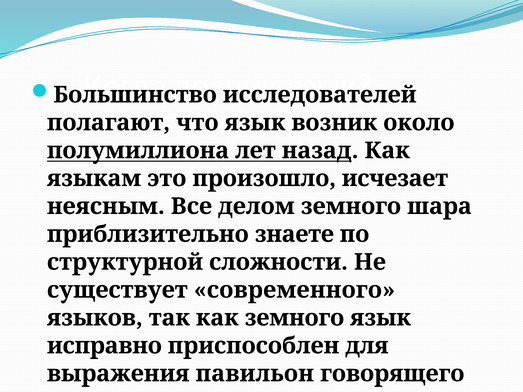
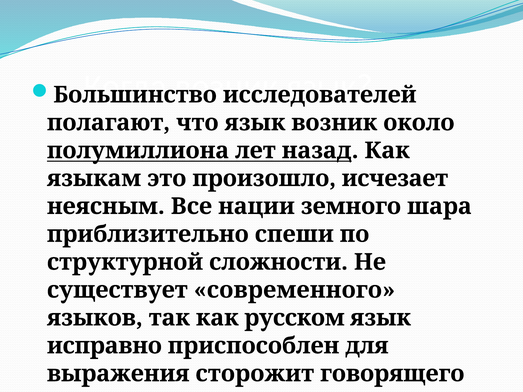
делом: делом -> нации (256, 206)
знаете: знаете -> спеши (294, 234)
как земного: земного -> русском (294, 318)
павильон: павильон -> сторожит (255, 374)
